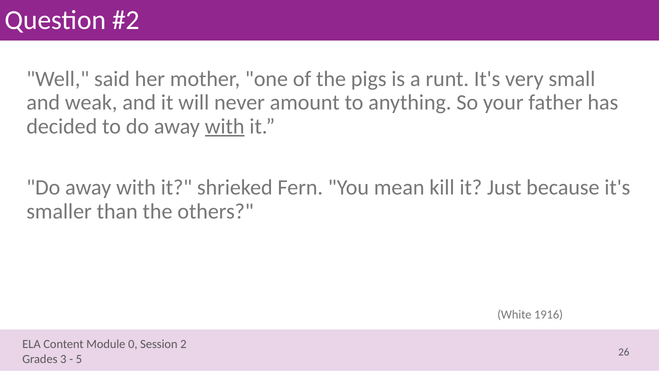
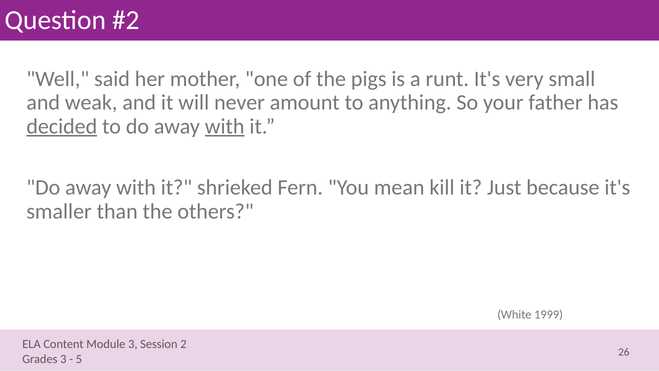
decided underline: none -> present (62, 126)
1916: 1916 -> 1999 (549, 314)
0: 0 -> 3 (133, 344)
